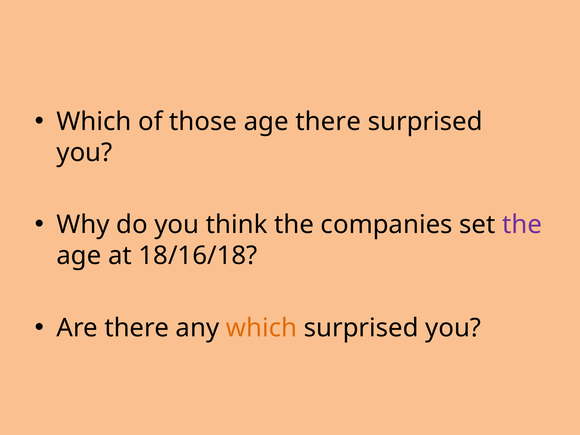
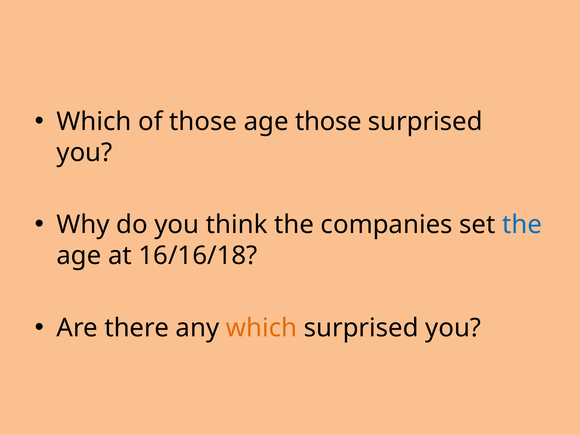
age there: there -> those (328, 122)
the colour: purple -> blue (522, 225)
18/16/18: 18/16/18 -> 16/16/18 (198, 256)
